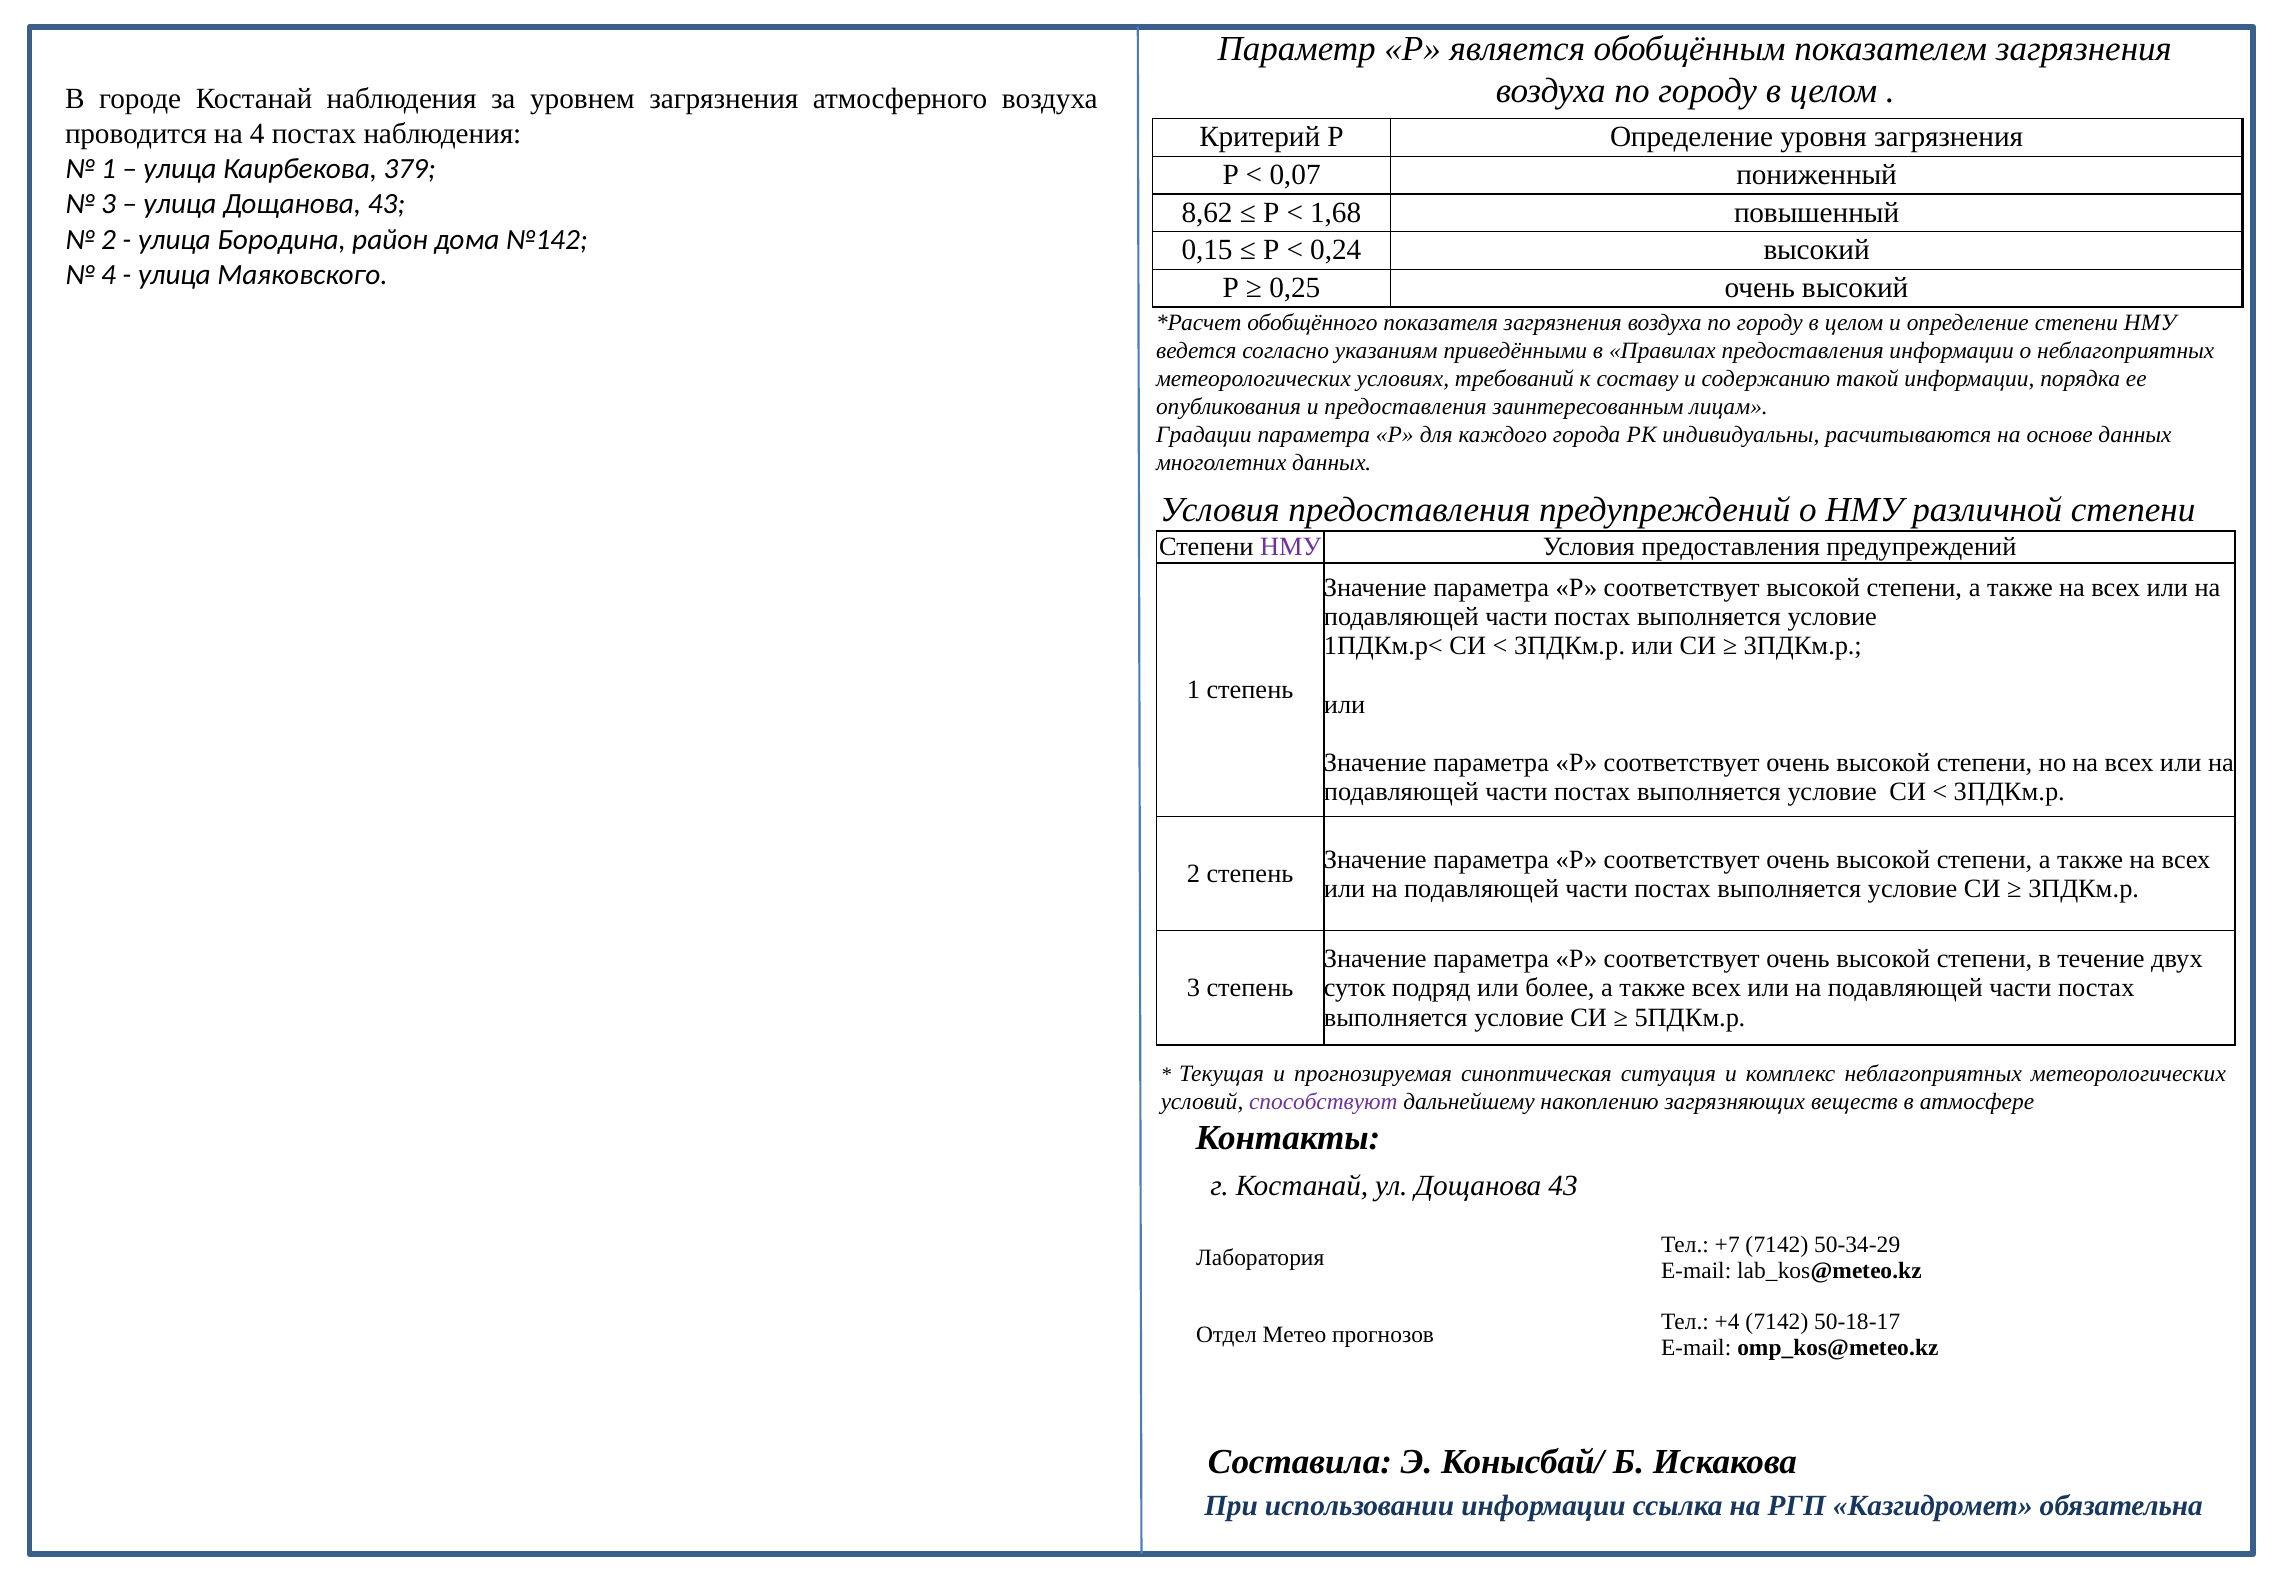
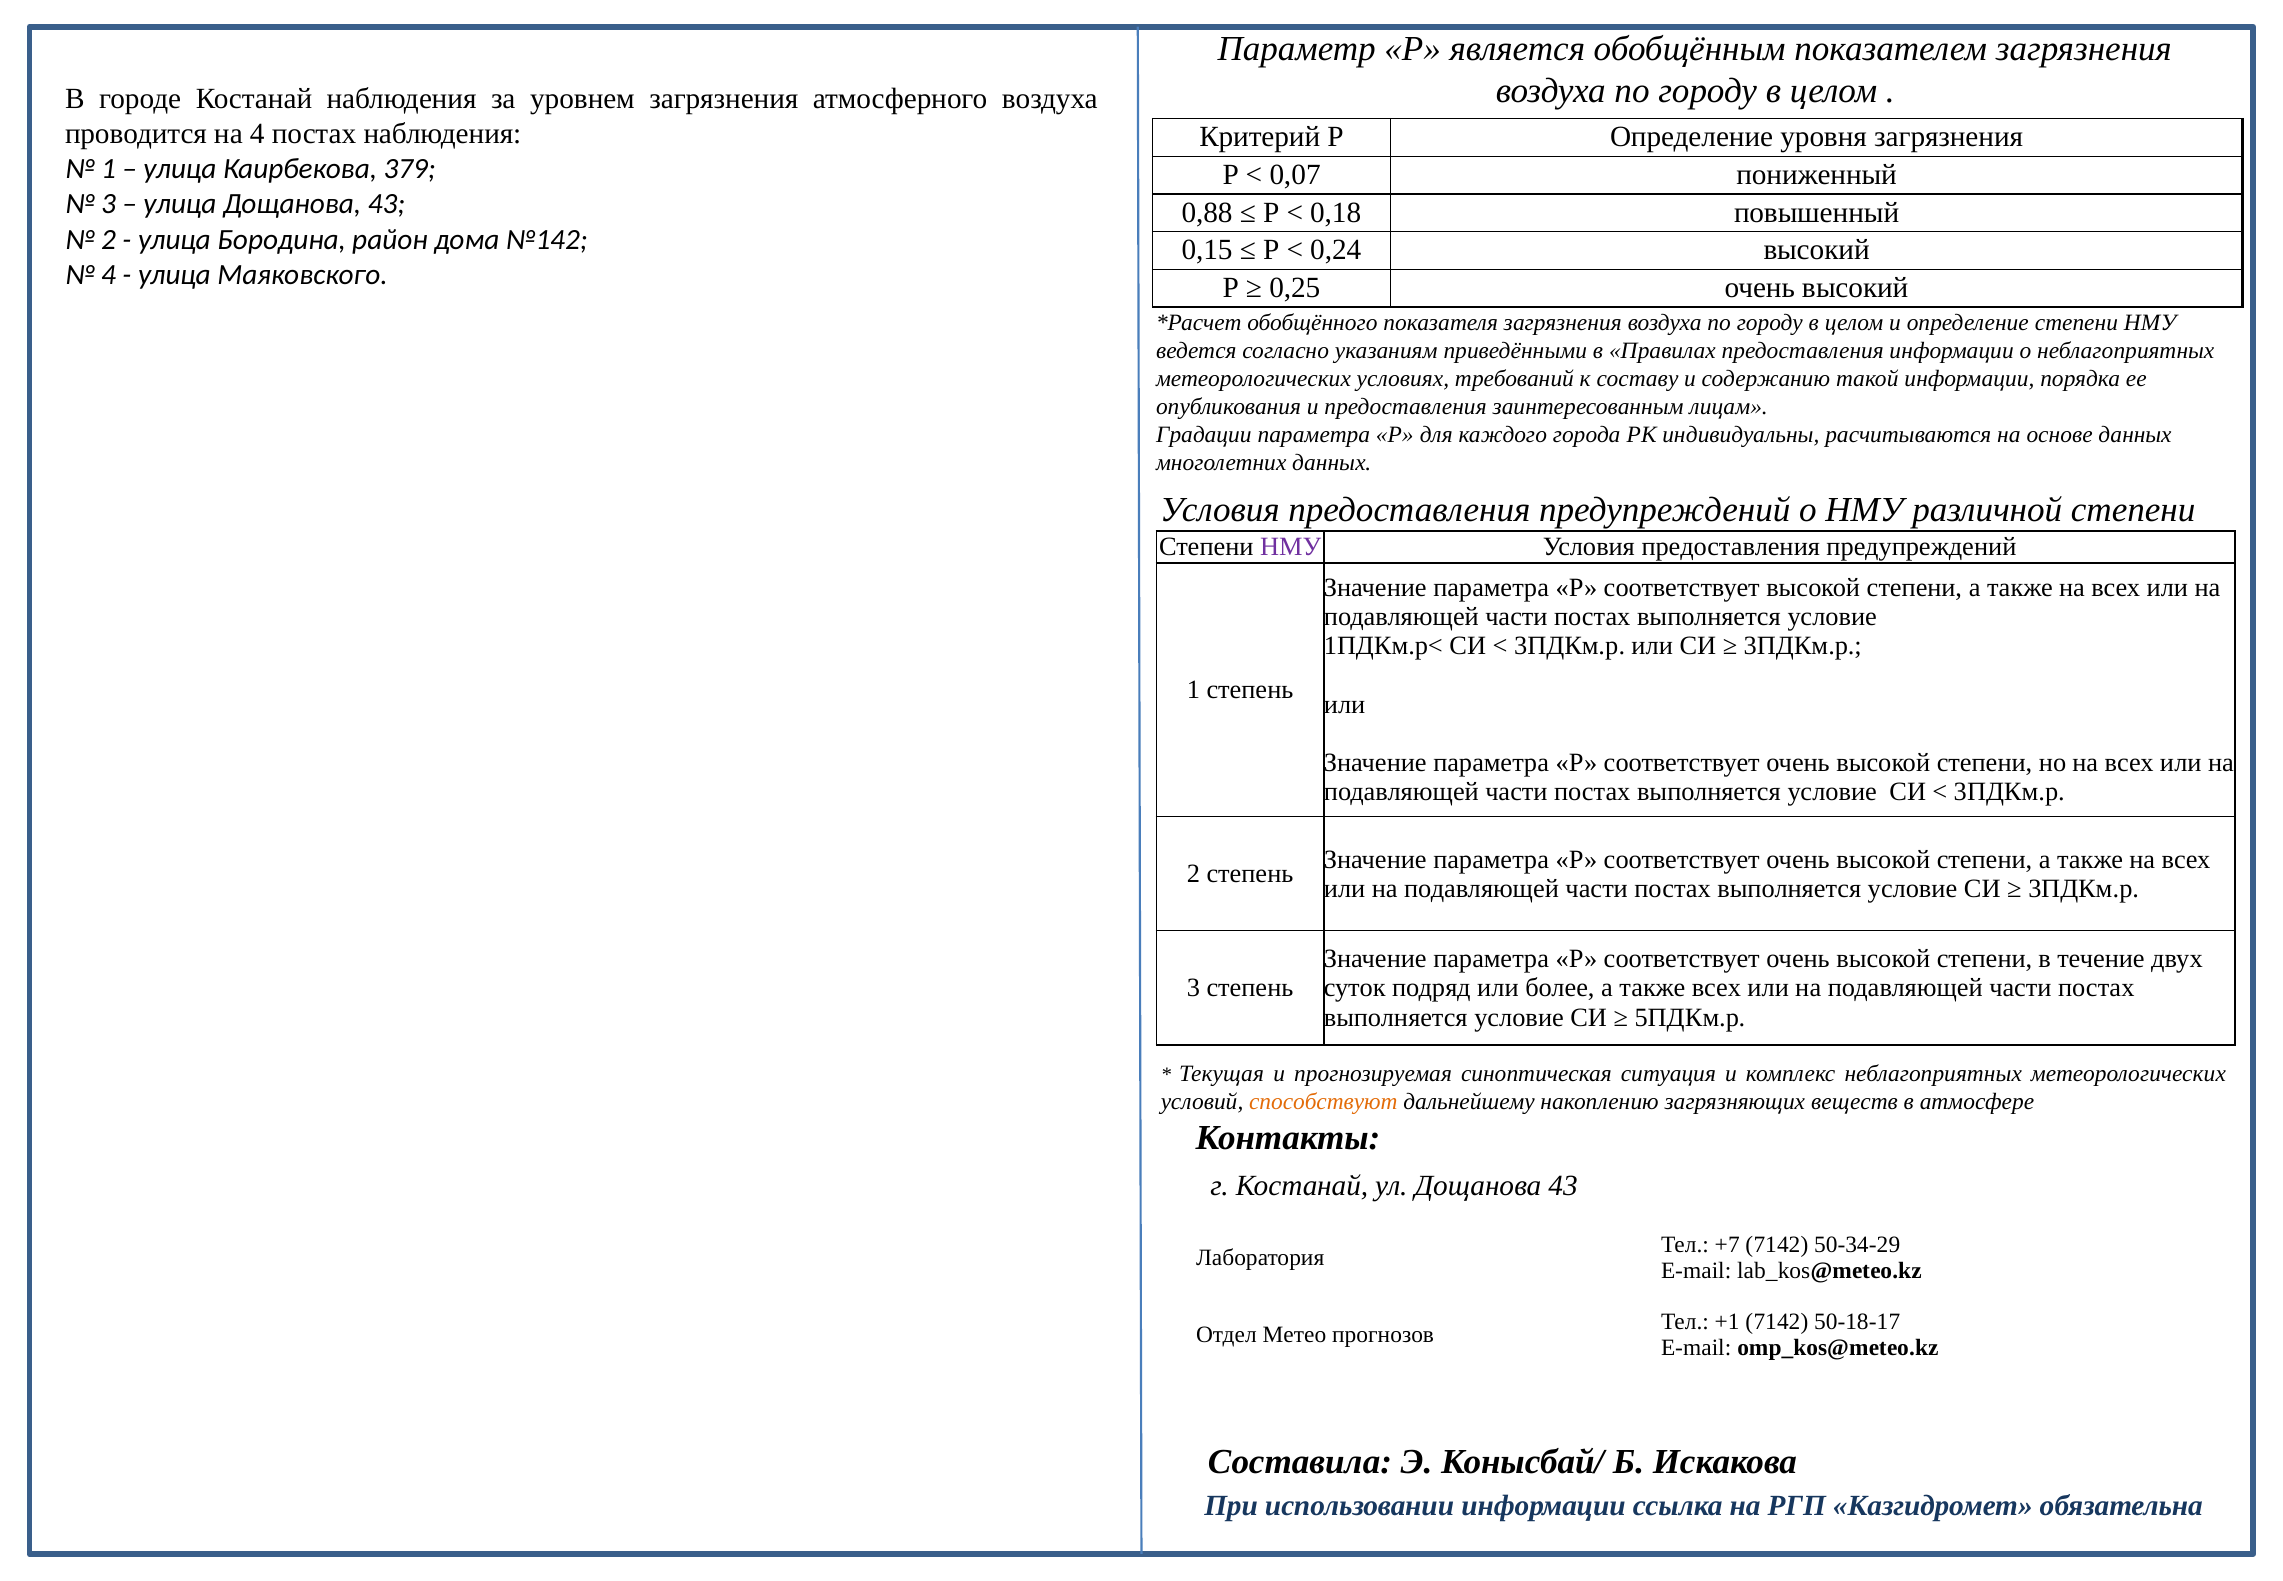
8,62: 8,62 -> 0,88 (1207, 212)
1,68: 1,68 -> 0,18 (1336, 212)
способствуют colour: purple -> orange (1323, 1101)
+4: +4 -> +1 (1727, 1322)
